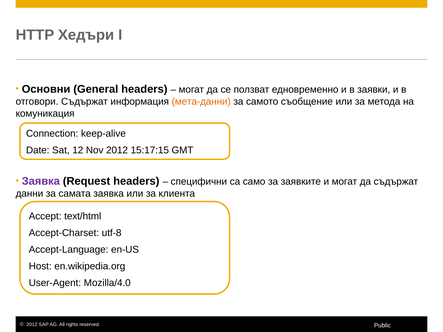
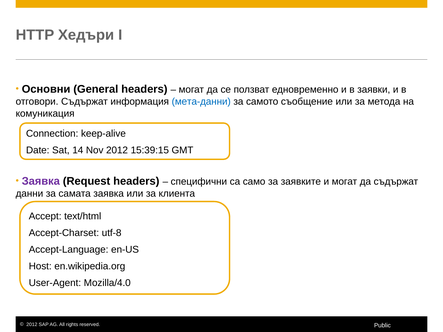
мета-данни colour: orange -> blue (201, 102)
12: 12 -> 14 (78, 150)
15:17:15: 15:17:15 -> 15:39:15 (150, 150)
